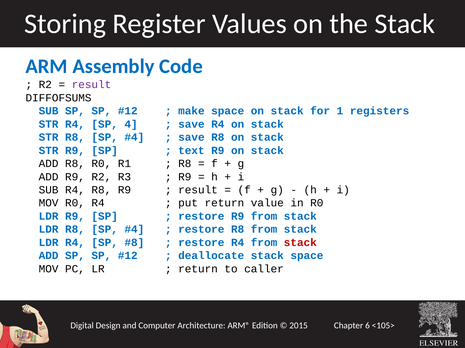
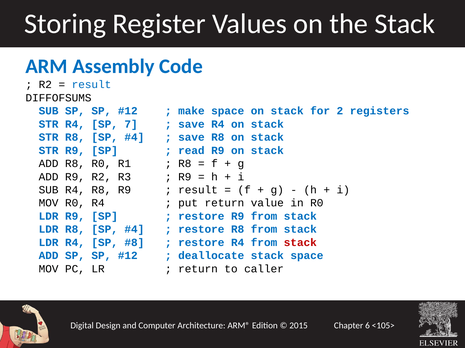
result colour: purple -> blue (91, 85)
1: 1 -> 2 (340, 111)
4: 4 -> 7 (131, 124)
text: text -> read (191, 151)
